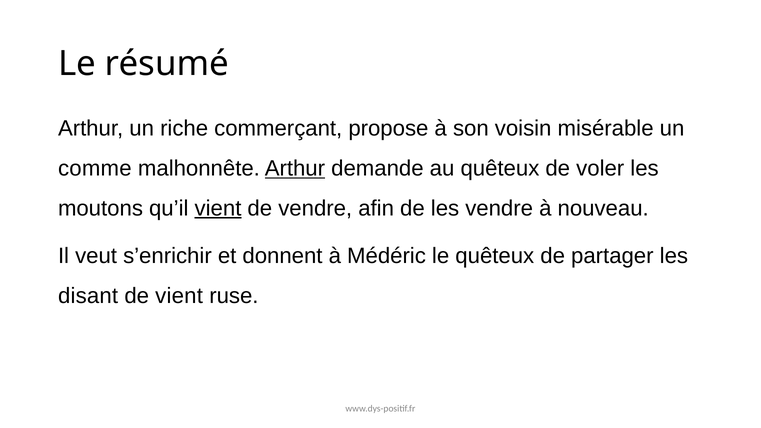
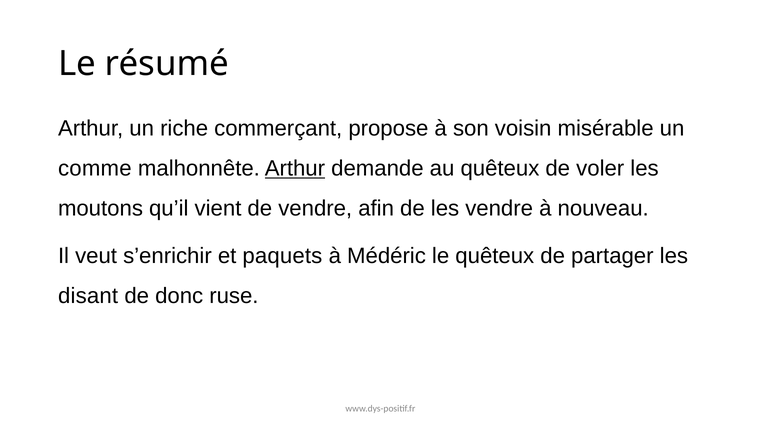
vient underline: present -> none (218, 208)
donnent: donnent -> paquets (282, 256)
de vient: vient -> donc (179, 296)
